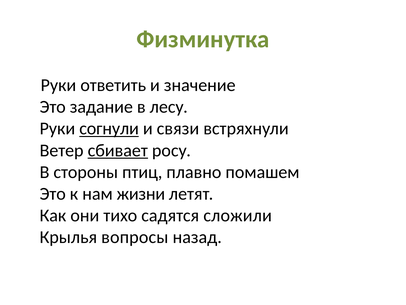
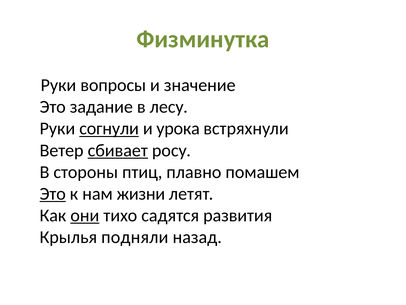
ответить: ответить -> вопросы (113, 85)
связи: связи -> урока (178, 128)
Это underline: none -> present (53, 193)
они underline: none -> present (85, 215)
сложили: сложили -> развития (238, 215)
вопросы: вопросы -> подняли (135, 237)
